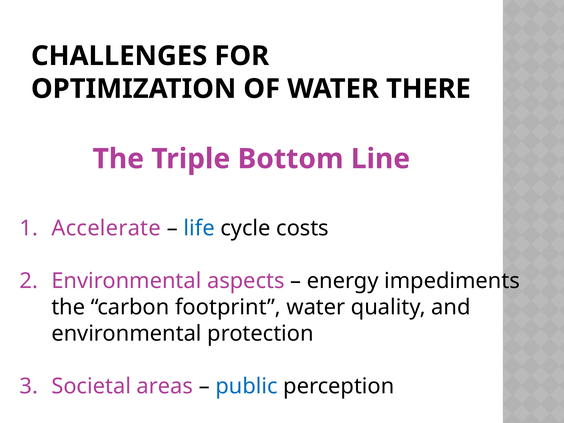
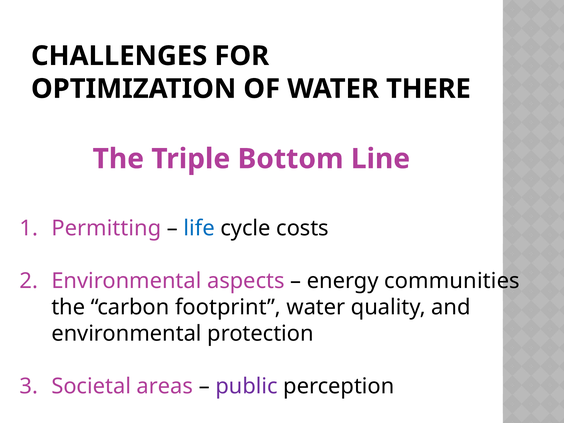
Accelerate: Accelerate -> Permitting (106, 228)
impediments: impediments -> communities (452, 281)
public colour: blue -> purple (247, 386)
